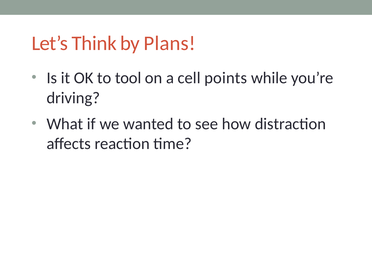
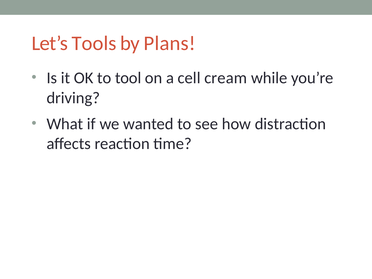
Think: Think -> Tools (94, 43)
points: points -> cream (226, 78)
